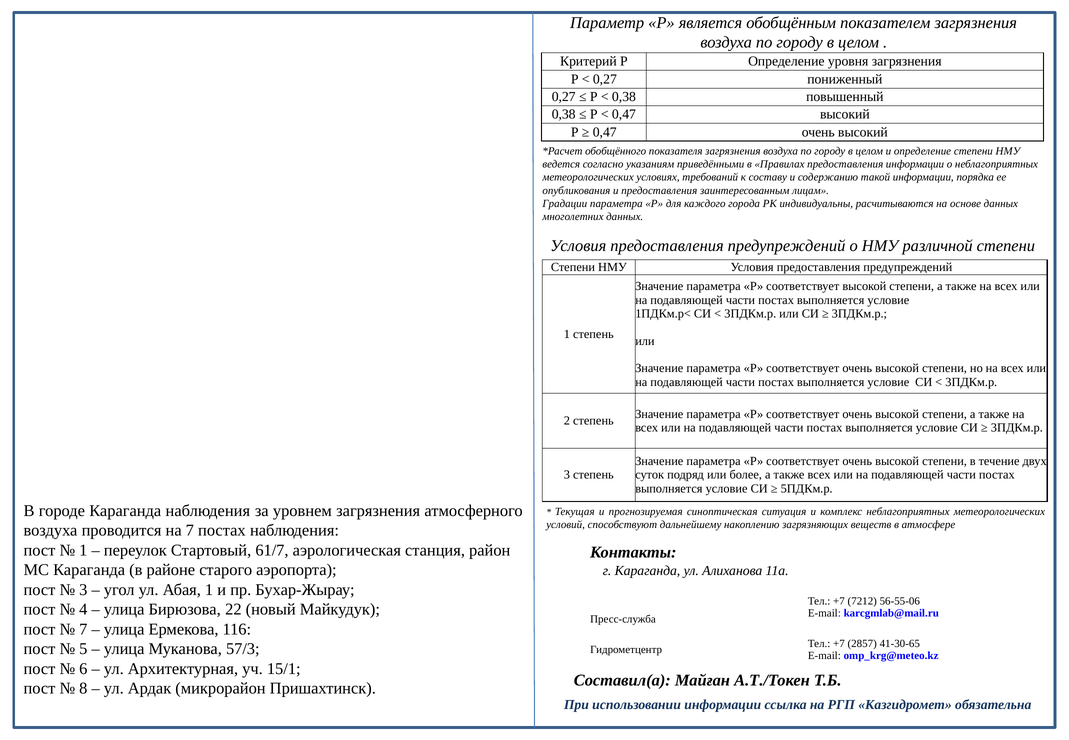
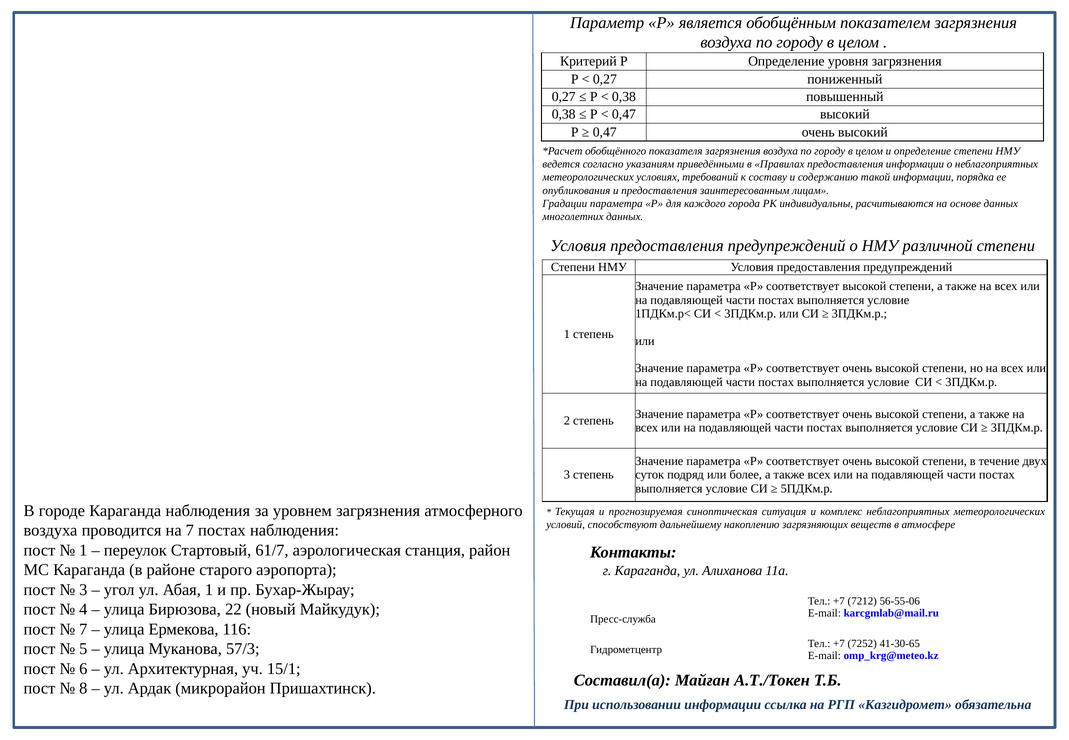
2857: 2857 -> 7252 (862, 644)
